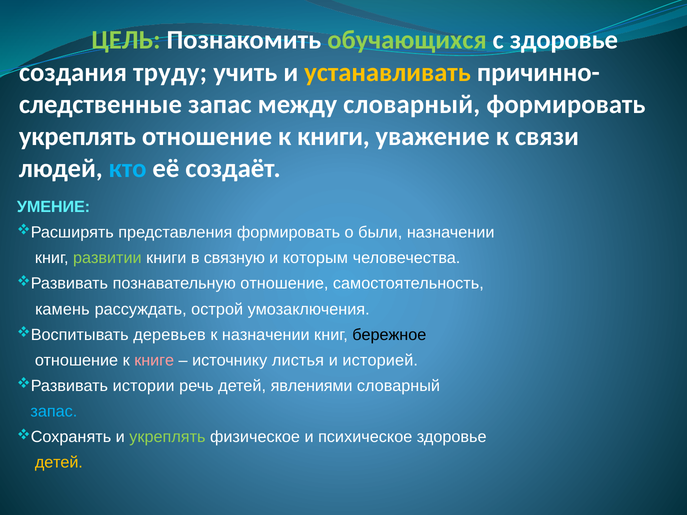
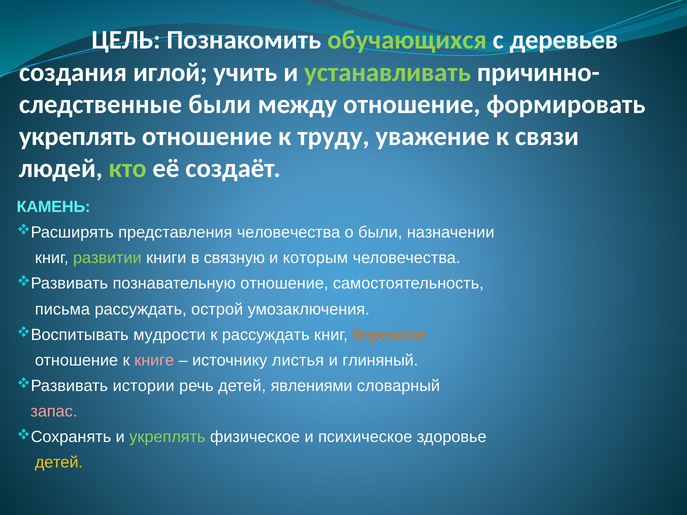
ЦЕЛЬ colour: light green -> white (126, 40)
с здоровье: здоровье -> деревьев (564, 40)
труду: труду -> иглой (170, 72)
устанавливать colour: yellow -> light green (388, 72)
запас: запас -> были (220, 104)
между словарный: словарный -> отношение (412, 104)
к книги: книги -> труду (333, 136)
кто colour: light blue -> light green (128, 168)
УМЕНИЕ: УМЕНИЕ -> КАМЕНЬ (54, 207)
представления формировать: формировать -> человечества (289, 233)
камень: камень -> письма (62, 309)
деревьев: деревьев -> мудрости (169, 335)
к назначении: назначении -> рассуждать (266, 335)
бережное colour: black -> orange (389, 335)
историей: историей -> глиняный (380, 360)
запас colour: light blue -> pink (54, 412)
